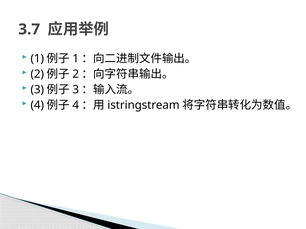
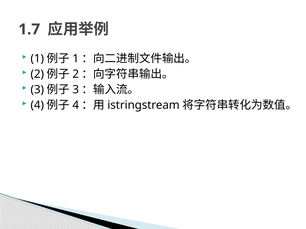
3.7: 3.7 -> 1.7 (29, 29)
